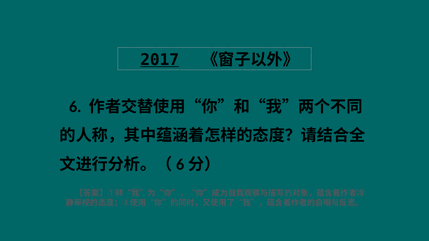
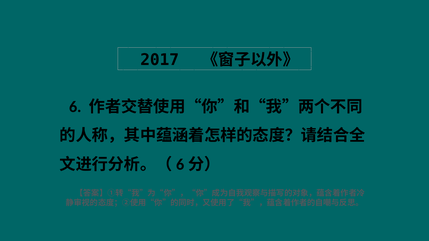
2017 underline: present -> none (160, 60)
